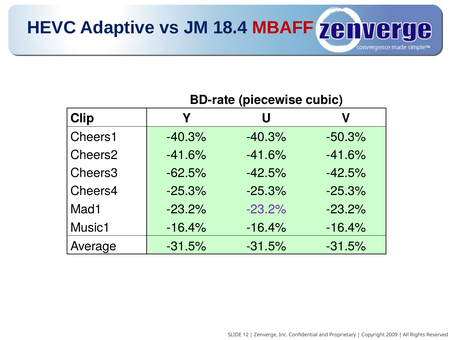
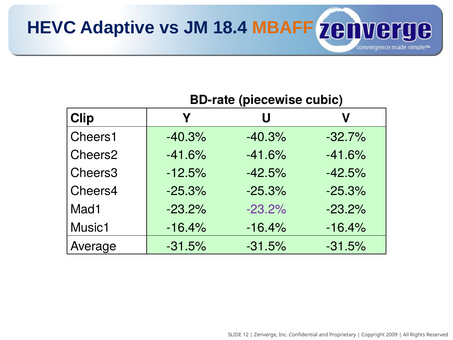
MBAFF colour: red -> orange (283, 28)
-50.3%: -50.3% -> -32.7% (346, 137)
-62.5%: -62.5% -> -12.5% (187, 173)
